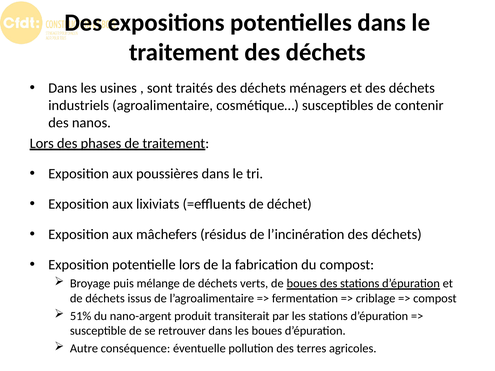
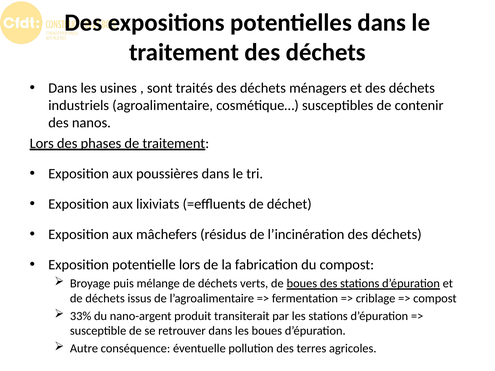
51%: 51% -> 33% (81, 316)
